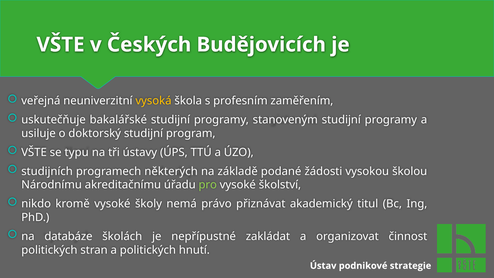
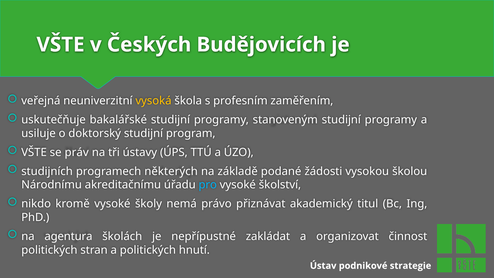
typu: typu -> práv (77, 152)
pro colour: light green -> light blue (208, 185)
databáze: databáze -> agentura (68, 236)
